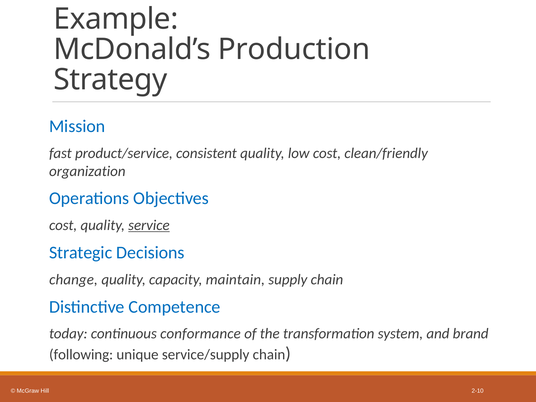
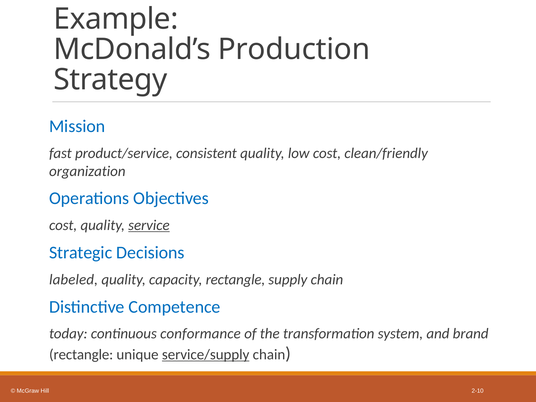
change: change -> labeled (74, 280)
capacity maintain: maintain -> rectangle (235, 280)
following: following -> rectangle (81, 355)
service/supply underline: none -> present (206, 355)
